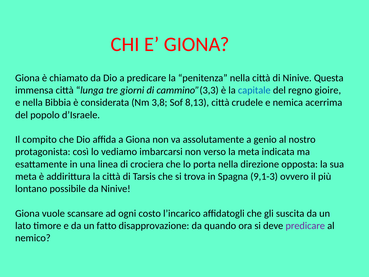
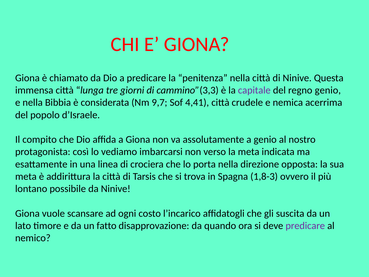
capitale colour: blue -> purple (254, 90)
regno gioire: gioire -> genio (328, 90)
3,8: 3,8 -> 9,7 (159, 102)
8,13: 8,13 -> 4,41 (197, 102)
9,1-3: 9,1-3 -> 1,8-3 (264, 176)
